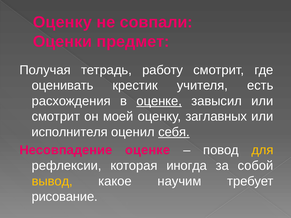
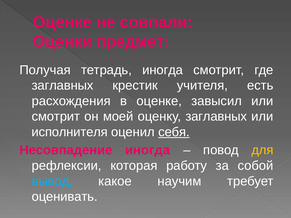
Оценку: Оценку -> Оценке (62, 22)
тетрадь работу: работу -> иногда (163, 70)
оценивать: оценивать -> заглавных (63, 86)
оценке underline: present -> none (159, 101)
Несовпадение оценке: оценке -> иногда (148, 150)
иногда: иногда -> работу (187, 166)
вывод colour: yellow -> light blue (52, 181)
рисование: рисование -> оценивать (65, 197)
